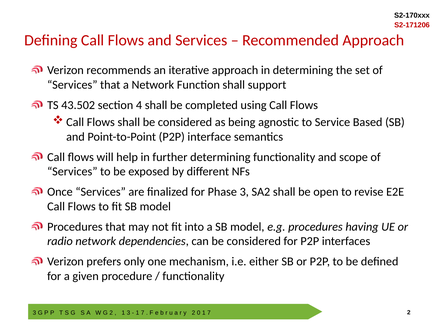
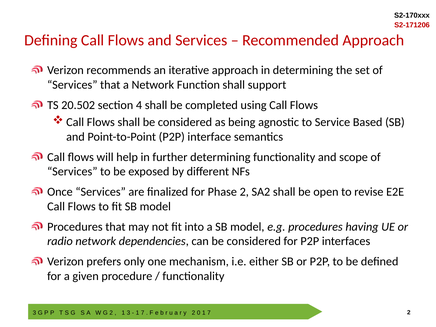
43.502: 43.502 -> 20.502 (78, 105)
Phase 3: 3 -> 2 (244, 192)
